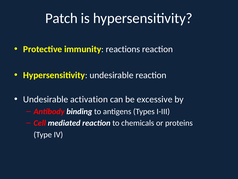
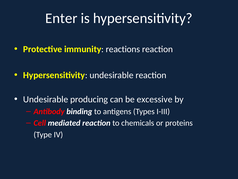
Patch: Patch -> Enter (61, 18)
activation: activation -> producing (89, 99)
